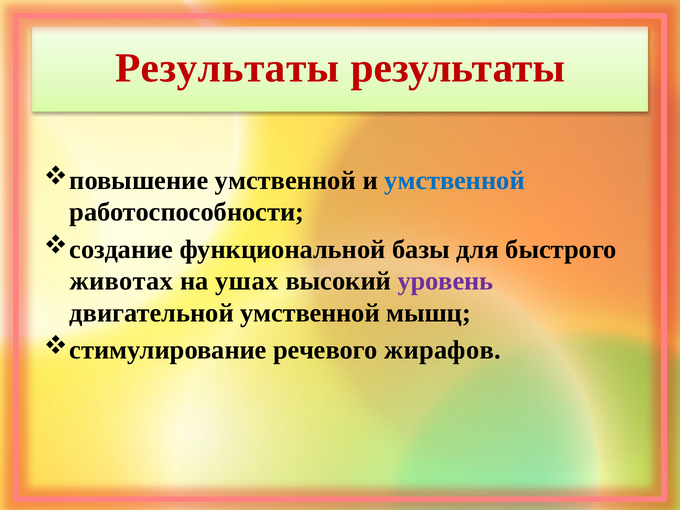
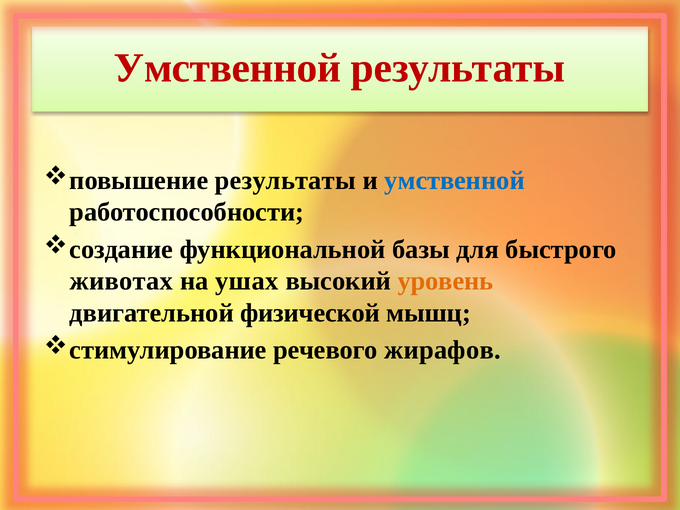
Результаты: Результаты -> Умственной (228, 68)
умственной: умственной -> результаты (285, 180)
уровень colour: purple -> orange (445, 281)
двигательной умственной: умственной -> физической (310, 313)
